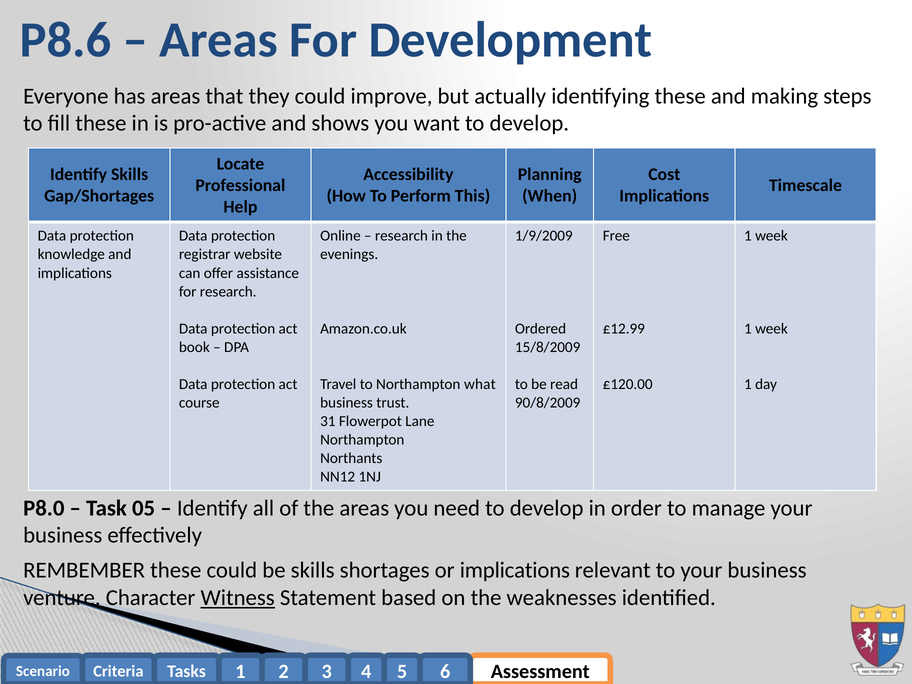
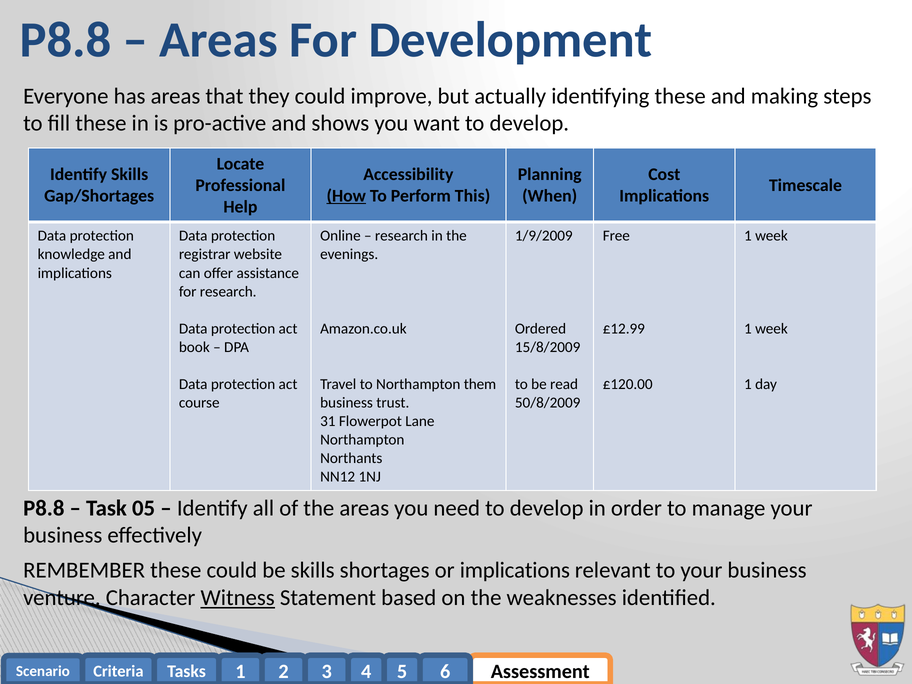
P8.6: P8.6 -> P8.8 (65, 40)
How underline: none -> present (346, 196)
what: what -> them (480, 384)
90/8/2009: 90/8/2009 -> 50/8/2009 (548, 403)
P8.0: P8.0 -> P8.8 (44, 508)
